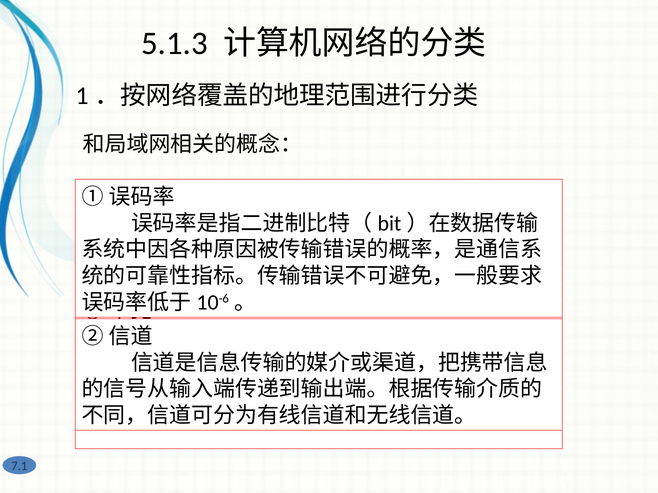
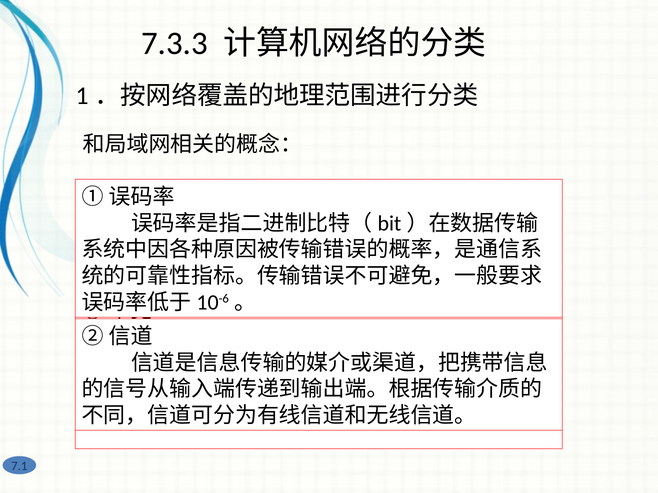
5.1.3: 5.1.3 -> 7.3.3 (175, 43)
